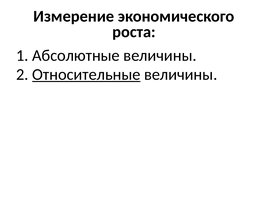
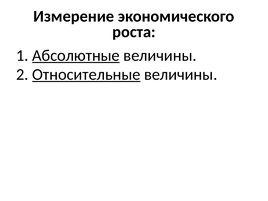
Абсолютные underline: none -> present (76, 55)
